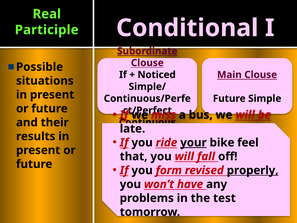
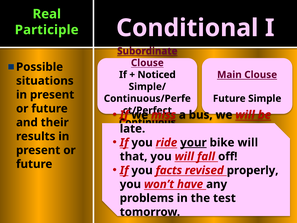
bike feel: feel -> will (248, 142)
form: form -> facts (169, 170)
properly underline: present -> none (253, 170)
